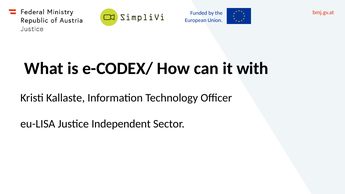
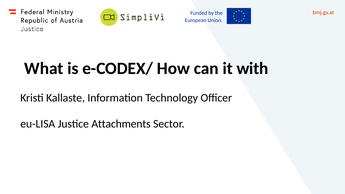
Independent: Independent -> Attachments (121, 124)
